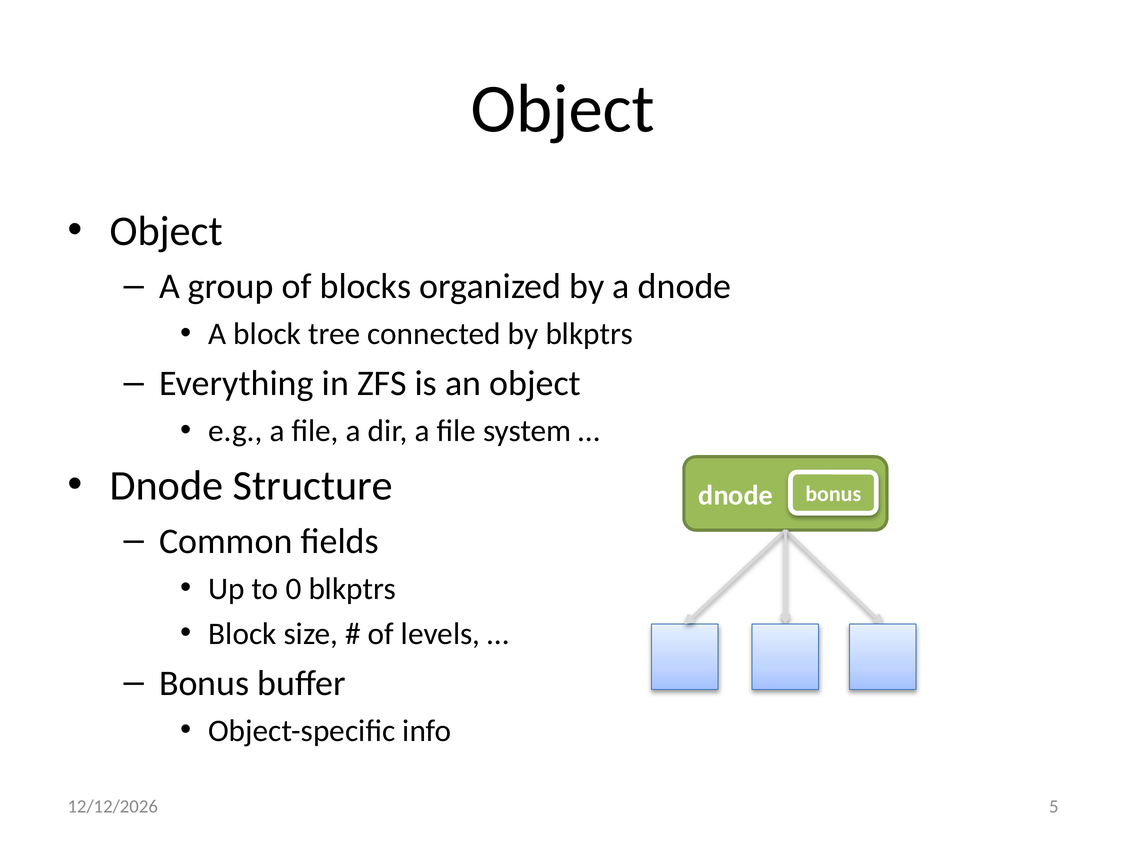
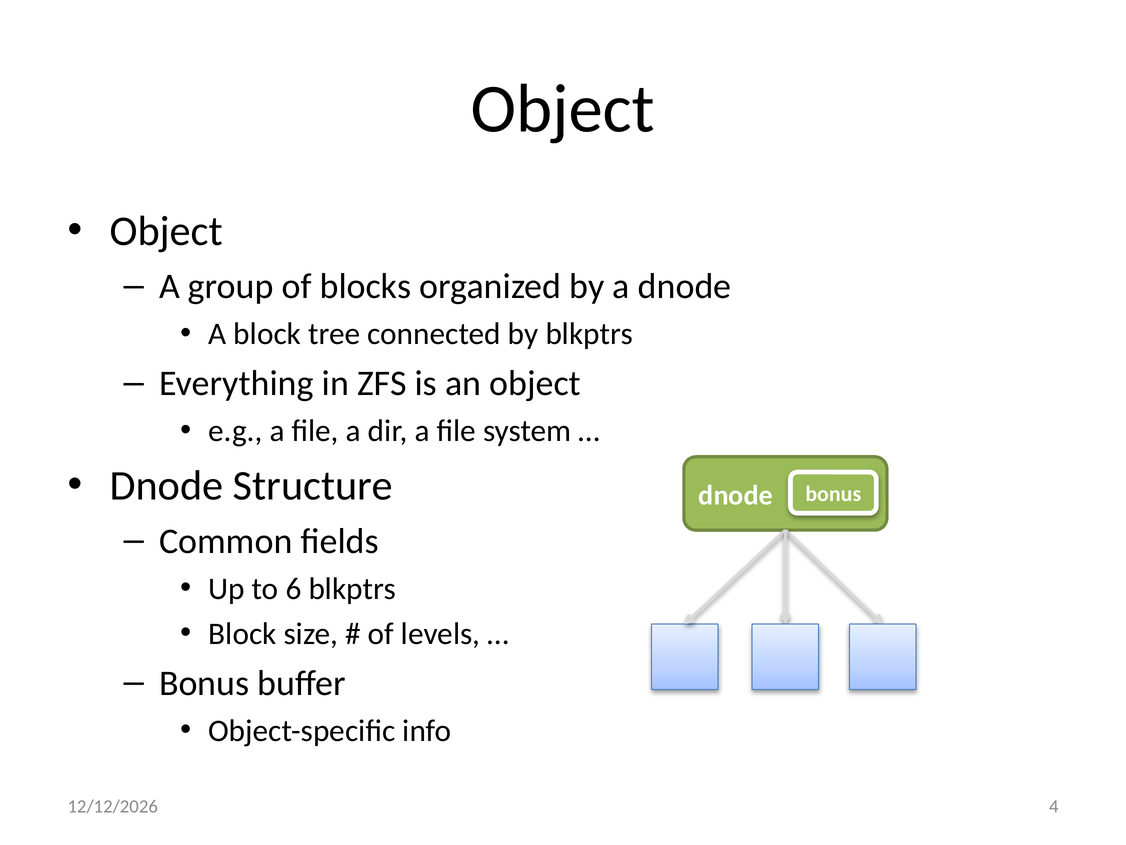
0: 0 -> 6 (294, 588)
5: 5 -> 4 (1054, 806)
